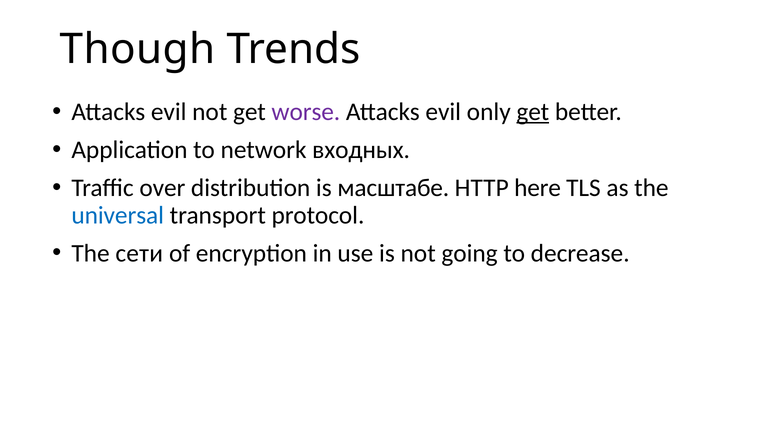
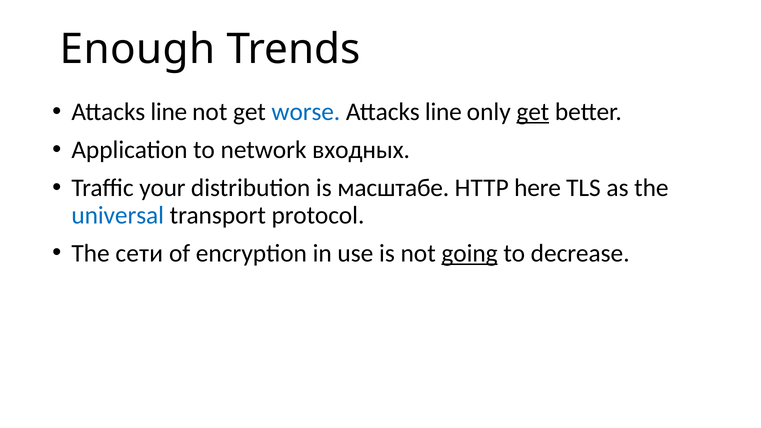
Though: Though -> Enough (138, 49)
evil: evil -> line (169, 112)
worse colour: purple -> blue (306, 112)
evil: evil -> line (443, 112)
over: over -> your (162, 188)
going underline: none -> present (470, 253)
